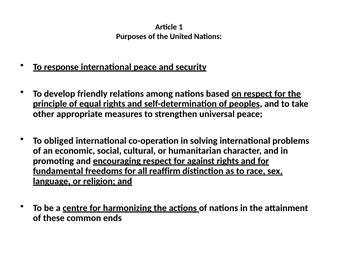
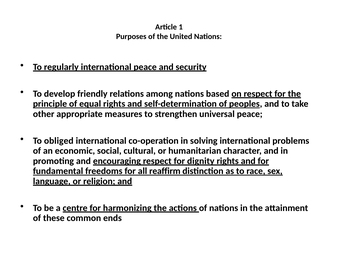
response: response -> regularly (61, 67)
against: against -> dignity (201, 161)
